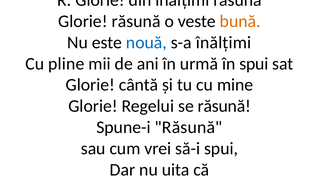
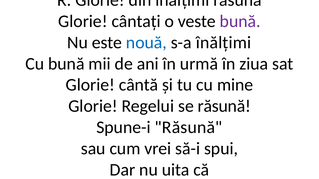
Glorie răsună: răsună -> cântați (136, 21)
bună colour: orange -> purple (240, 21)
Cu pline: pline -> bună (66, 64)
în spui: spui -> ziua (254, 64)
